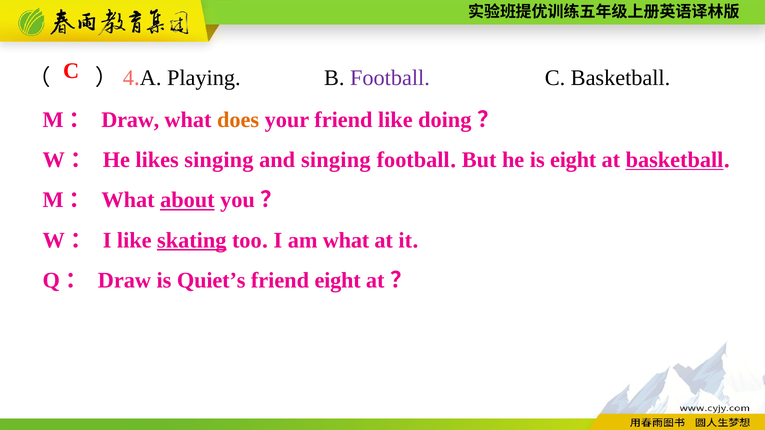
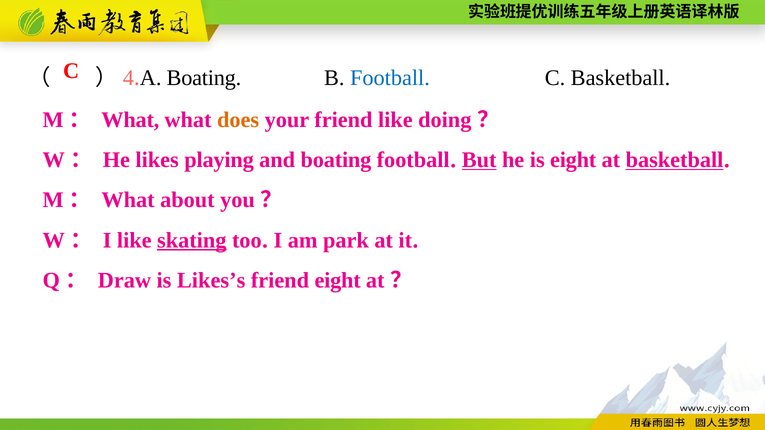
Playing: Playing -> Boating (204, 78)
Football colour: purple -> blue (390, 78)
Draw: Draw -> What (130, 120)
likes singing: singing -> playing (219, 160)
and singing: singing -> boating (336, 160)
But underline: none -> present (479, 160)
about underline: present -> none (187, 200)
am what: what -> park (346, 240)
Quiet’s: Quiet’s -> Likes’s (211, 281)
